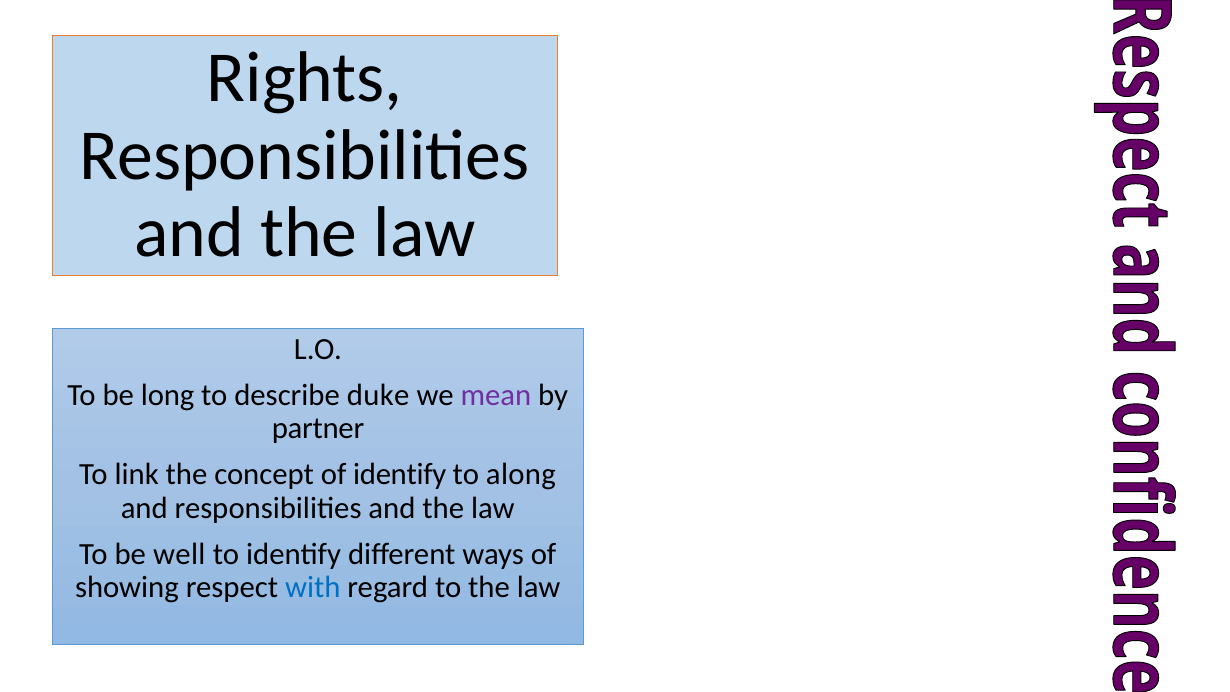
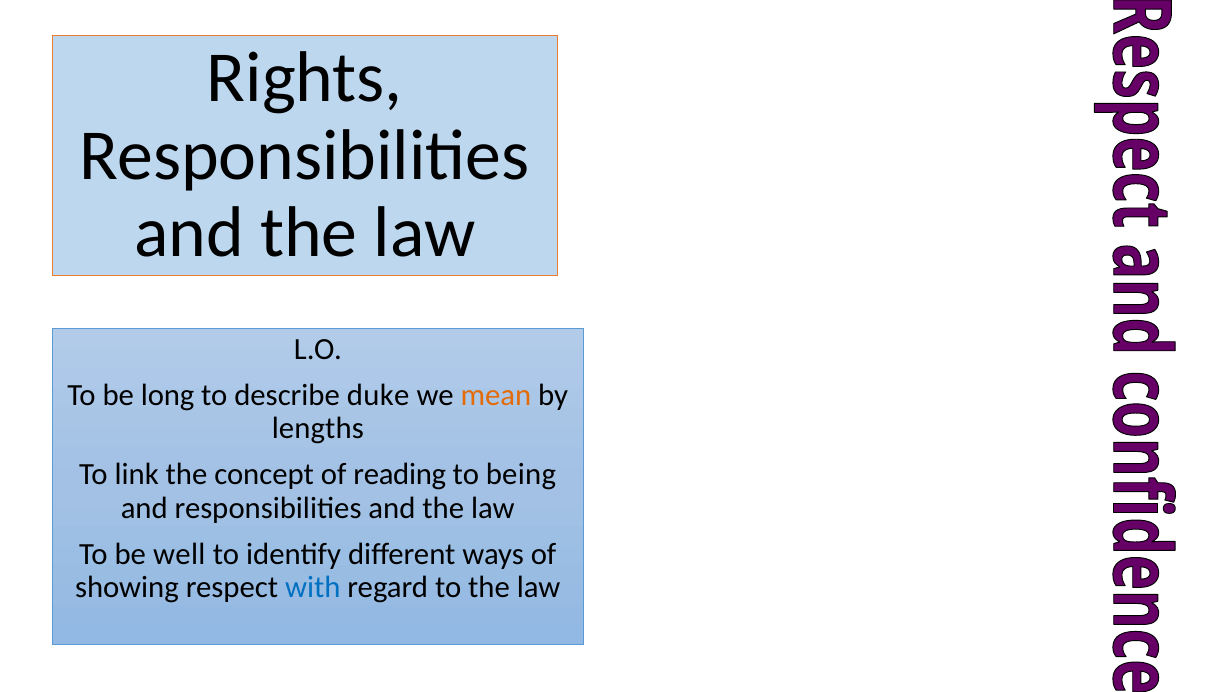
mean colour: purple -> orange (496, 395)
partner: partner -> lengths (318, 429)
of identify: identify -> reading (400, 475)
along: along -> being (521, 475)
